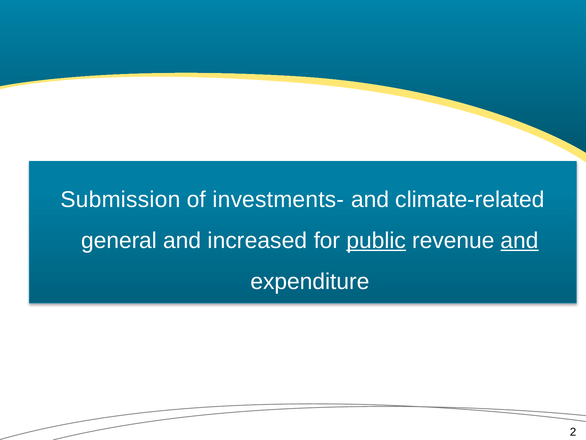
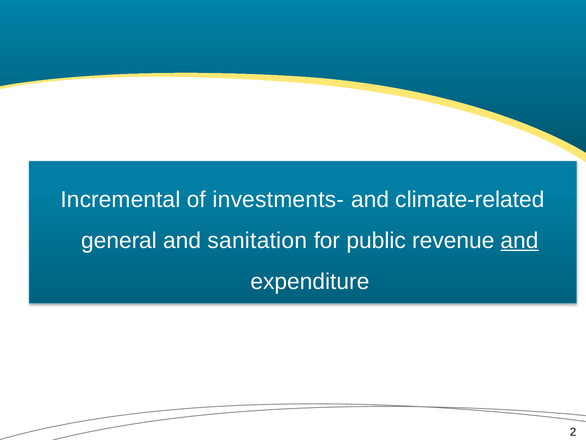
Submission: Submission -> Incremental (121, 199)
increased: increased -> sanitation (257, 240)
public underline: present -> none (376, 240)
